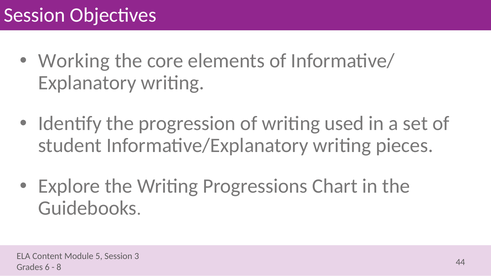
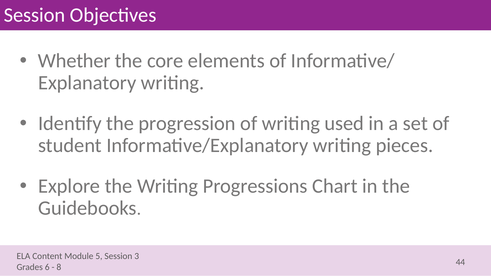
Working: Working -> Whether (74, 61)
